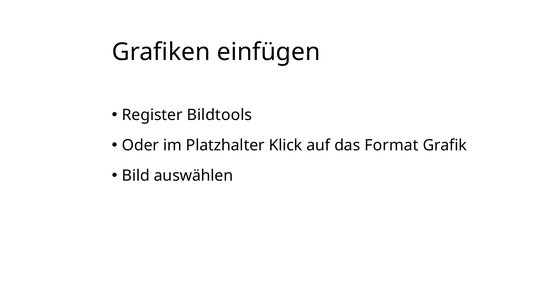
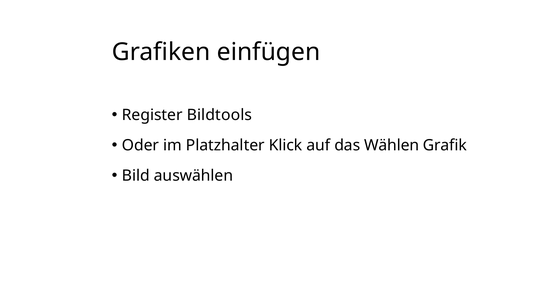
Format: Format -> Wählen (392, 146)
